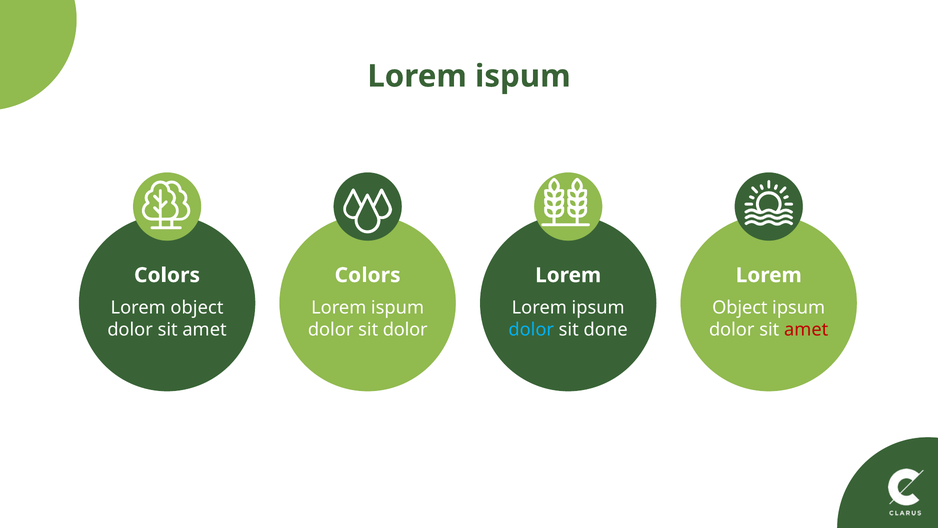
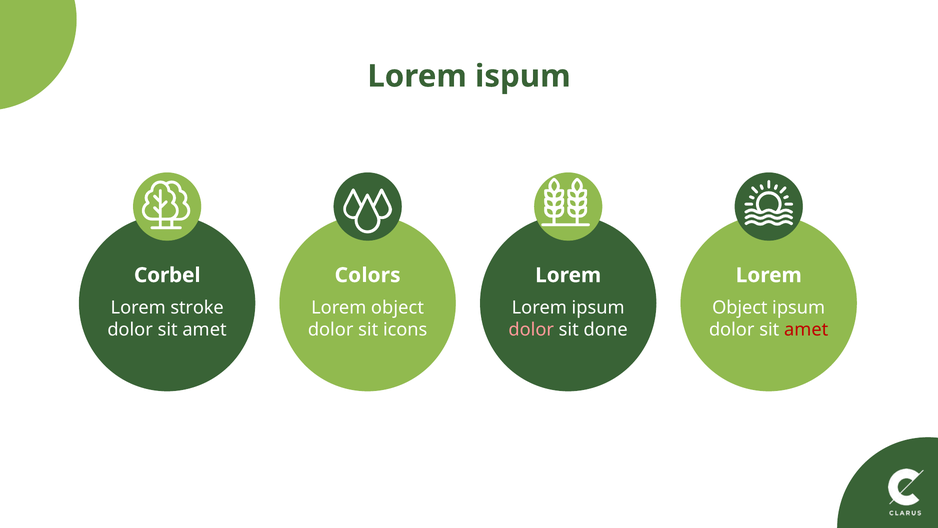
Colors: Colors -> Corbel (167, 275)
Lorem object: object -> stroke (197, 307)
ispum: ispum -> object (398, 307)
sit dolor: dolor -> icons (405, 329)
dolor colour: light blue -> pink (531, 329)
